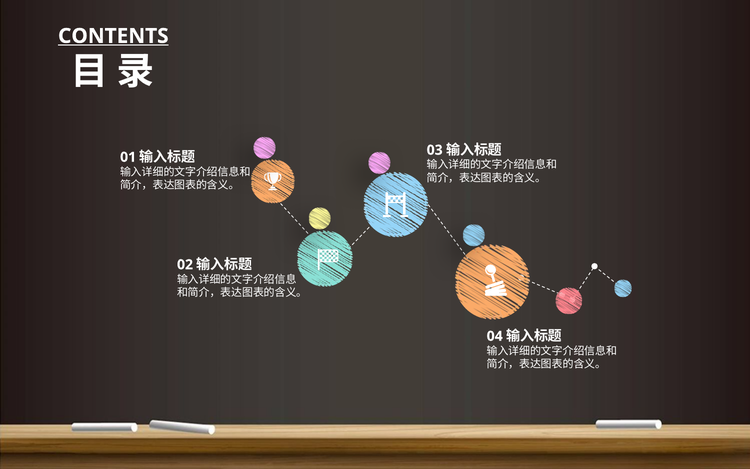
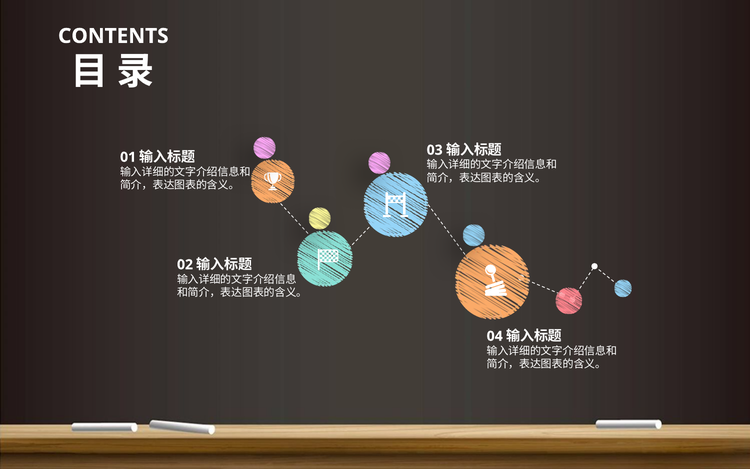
CONTENTS underline: present -> none (113, 36)
